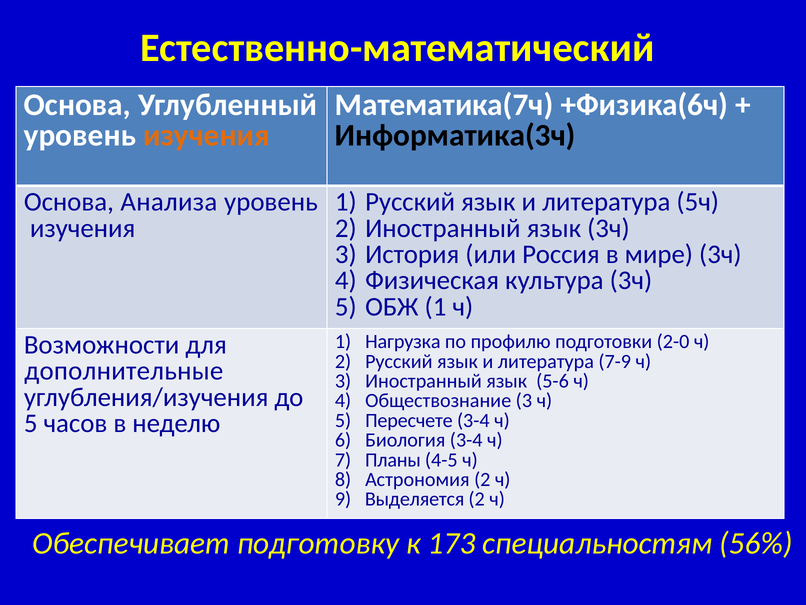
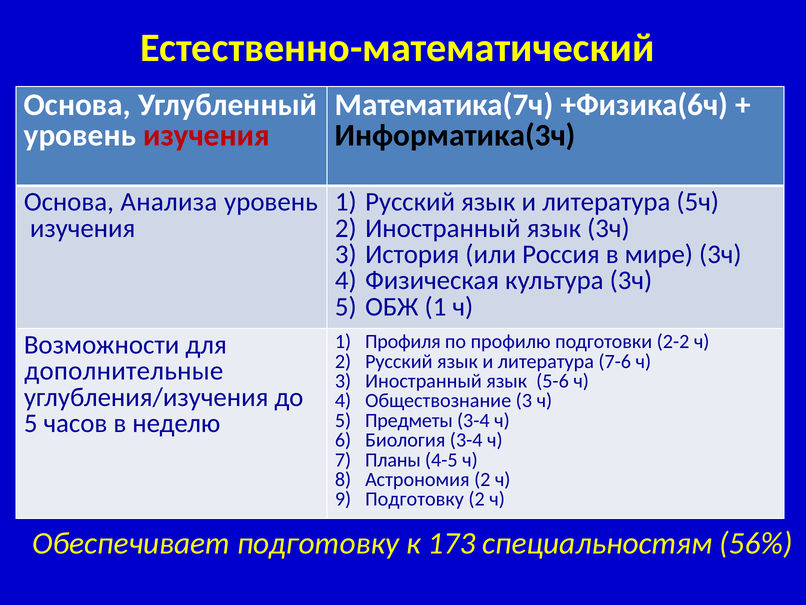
изучения colour: orange -> red (206, 135)
Нагрузка: Нагрузка -> Профиля (403, 341)
2-0: 2-0 -> 2-2 (673, 341)
7-9: 7-9 -> 7-6 (615, 361)
Пересчете: Пересчете -> Предметы (409, 420)
Выделяется: Выделяется -> Подготовку (415, 499)
